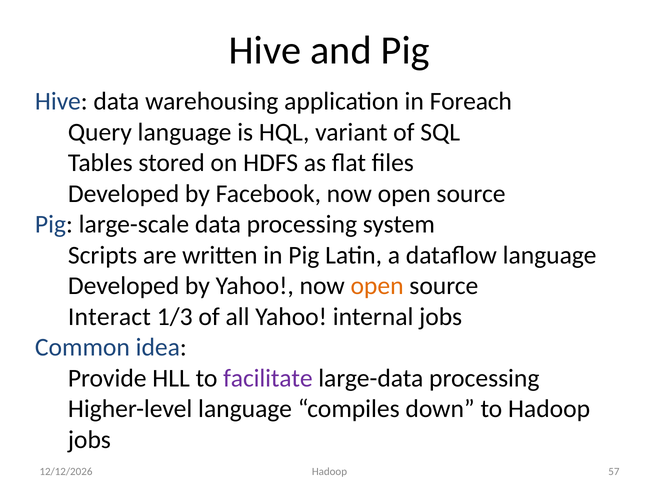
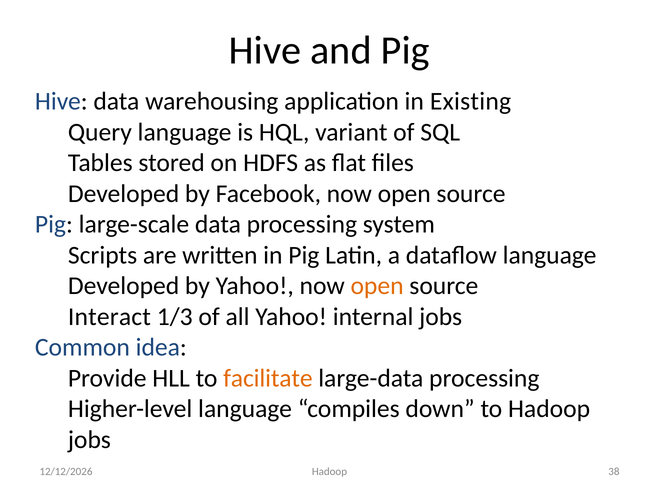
Foreach: Foreach -> Existing (471, 101)
facilitate colour: purple -> orange (268, 378)
57: 57 -> 38 (614, 472)
